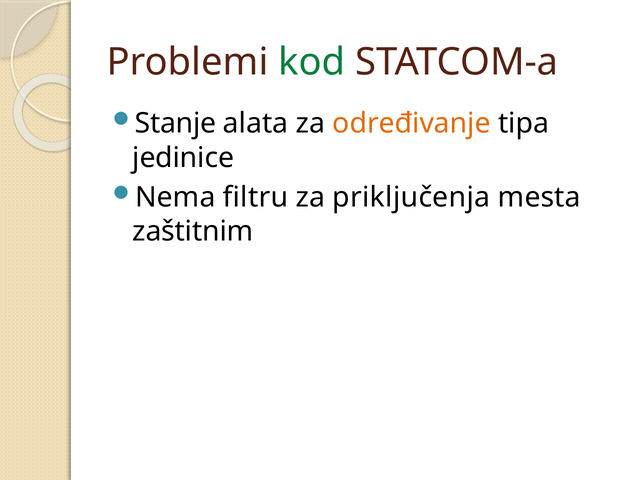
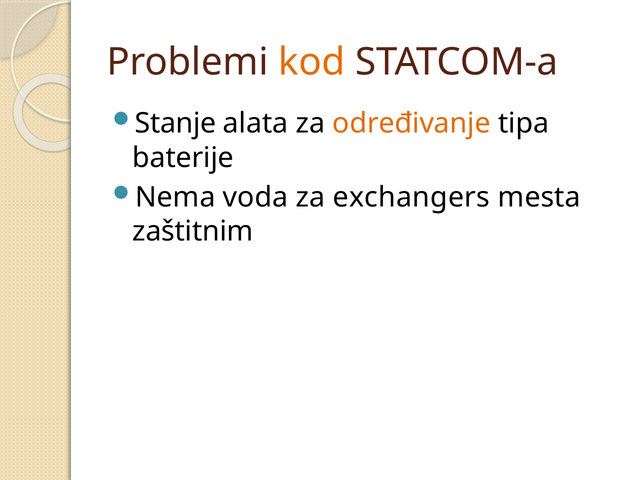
kod colour: green -> orange (312, 62)
jedinice: jedinice -> baterije (183, 158)
filtru: filtru -> voda (256, 197)
priključenja: priključenja -> exchangers (411, 197)
